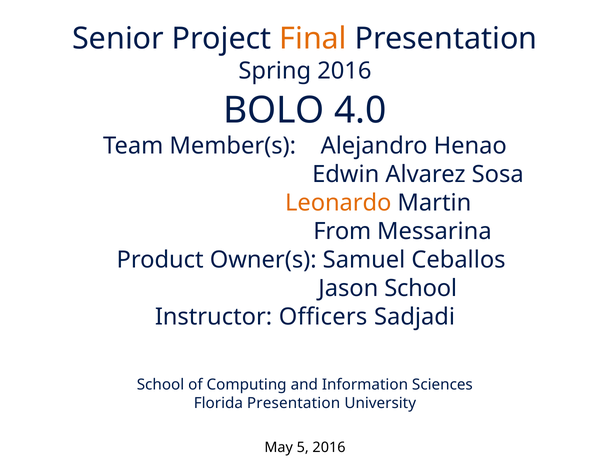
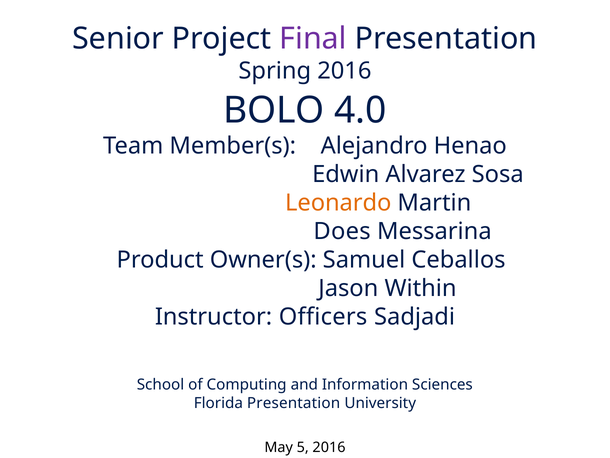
Final colour: orange -> purple (313, 39)
From: From -> Does (342, 231)
Jason School: School -> Within (421, 288)
